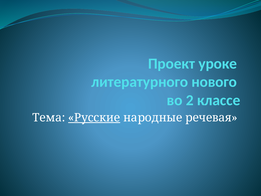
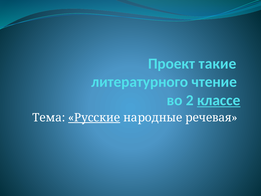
уроке: уроке -> такие (218, 64)
нового: нового -> чтение (214, 82)
классе underline: none -> present (219, 100)
